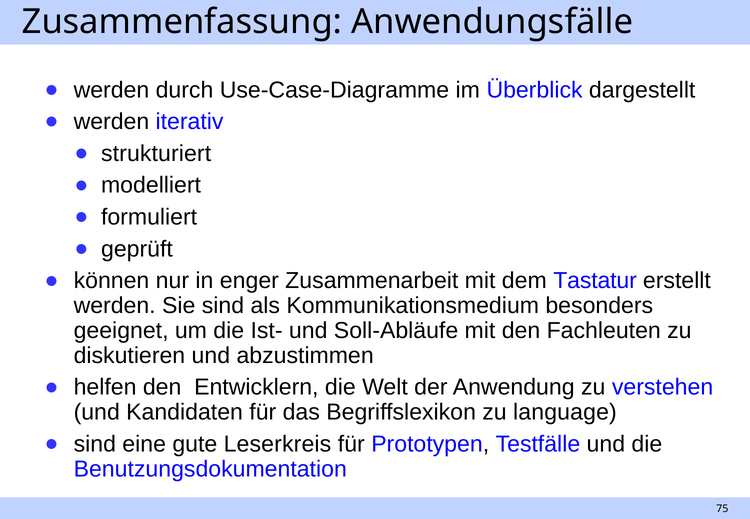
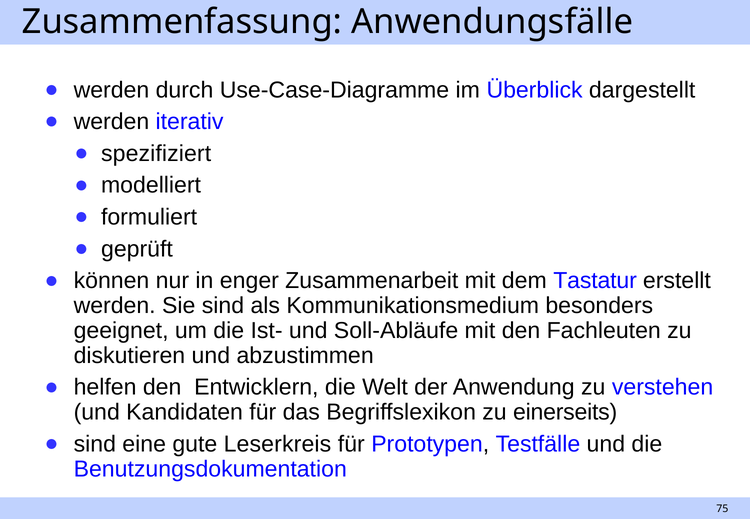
strukturiert: strukturiert -> spezifiziert (156, 154)
language: language -> einerseits (565, 412)
